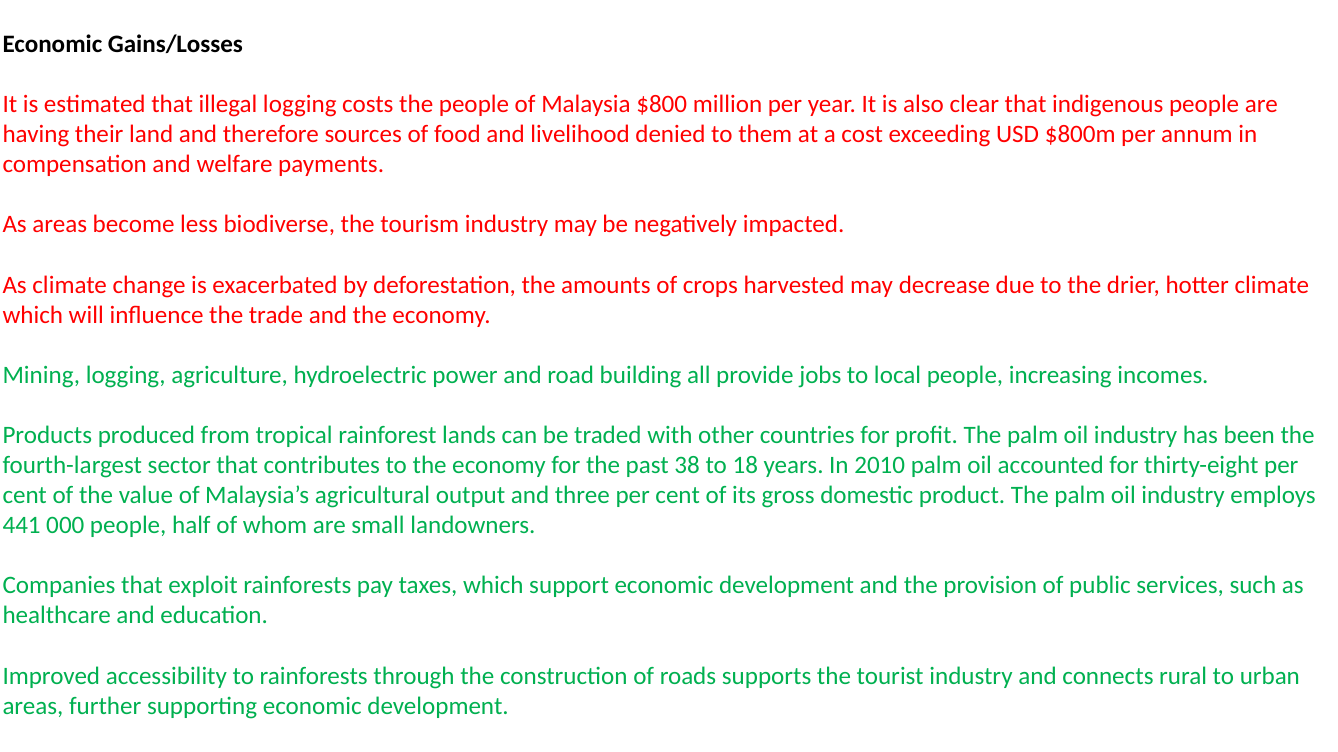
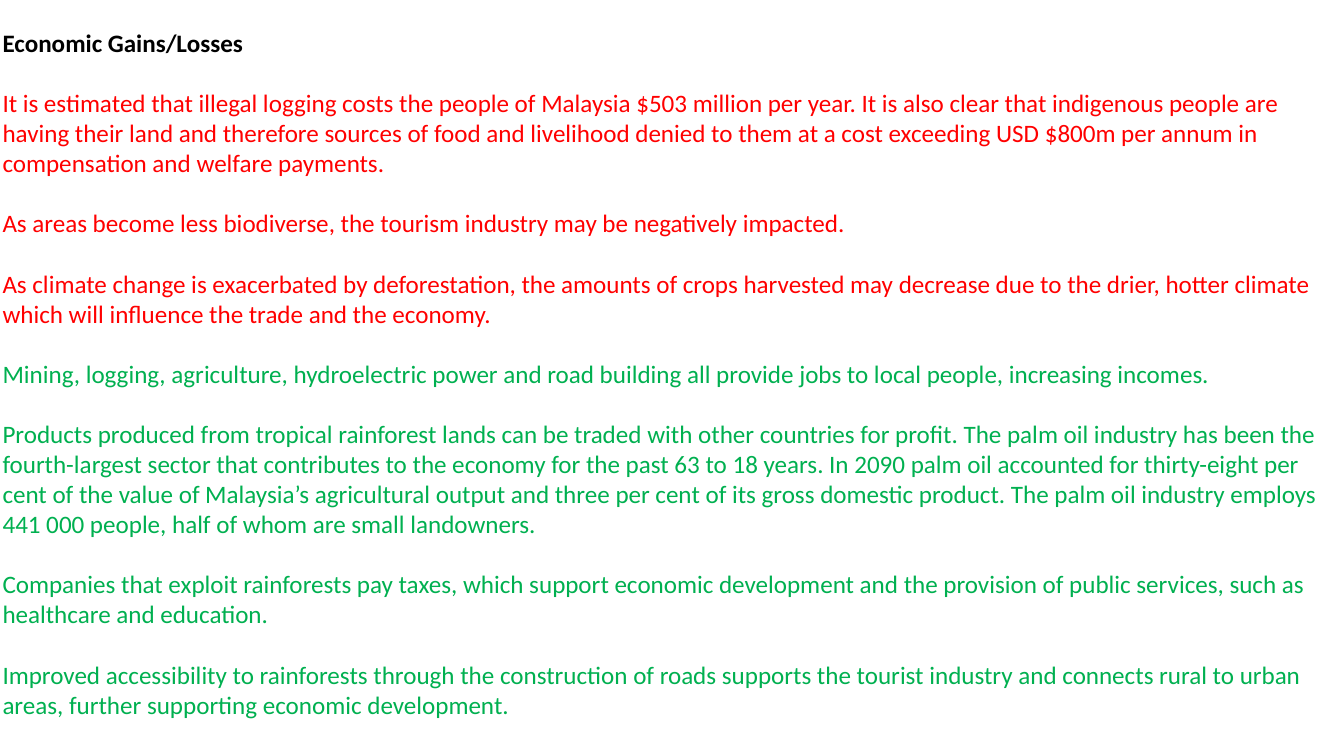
$800: $800 -> $503 (662, 104)
38: 38 -> 63 (687, 466)
2010: 2010 -> 2090 (880, 466)
